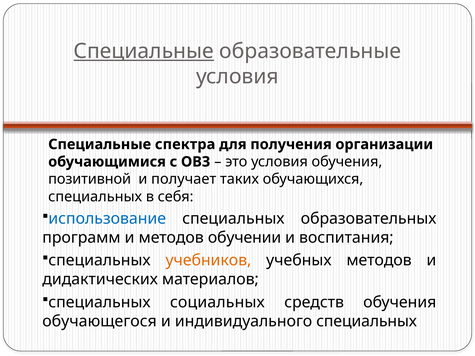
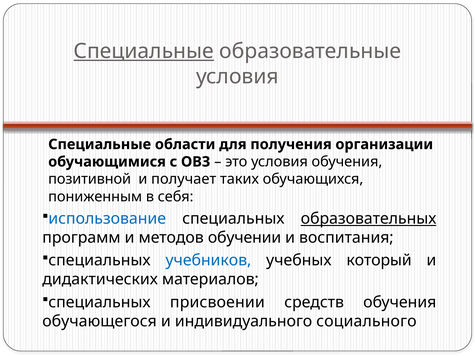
спектра: спектра -> области (185, 144)
специальных: специальных -> пониженным (95, 197)
образовательных underline: none -> present (369, 219)
учебников colour: orange -> blue (208, 261)
учебных методов: методов -> который (379, 261)
социальных: социальных -> присвоении (217, 302)
индивидуального специальных: специальных -> социального (366, 321)
